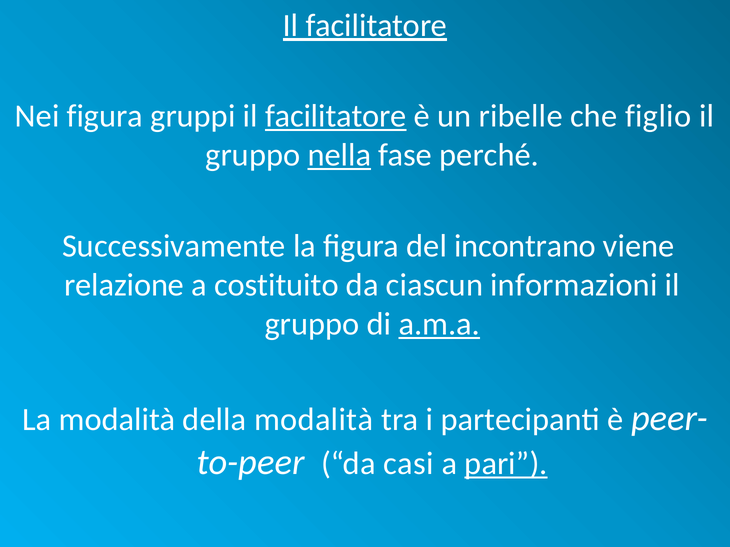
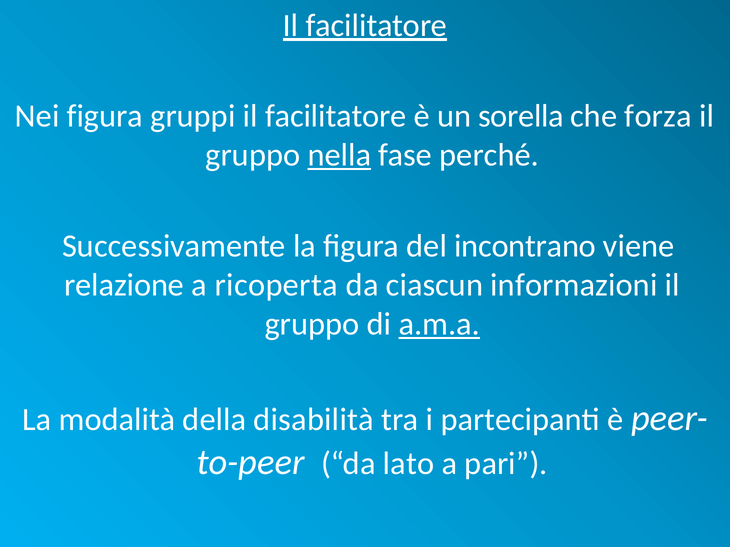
facilitatore underline: present -> none (336, 116)
ribelle: ribelle -> sorella (521, 116)
figlio: figlio -> forza (658, 116)
costituito: costituito -> ricoperta (276, 285)
della modalità: modalità -> disabilità (314, 420)
casi: casi -> lato (409, 464)
pari underline: present -> none (506, 464)
